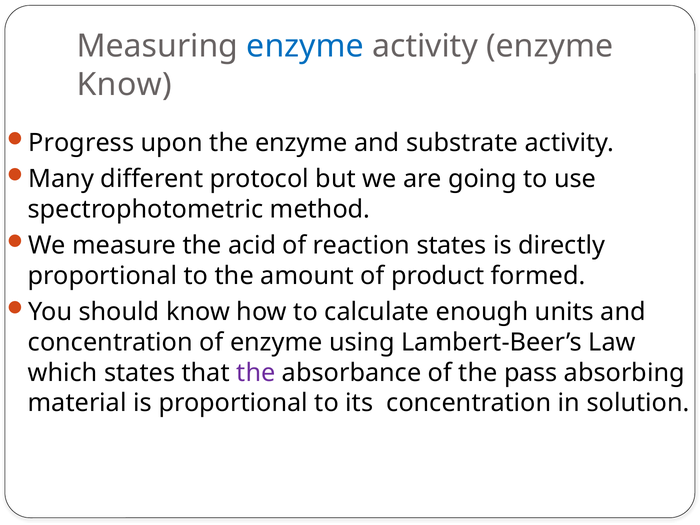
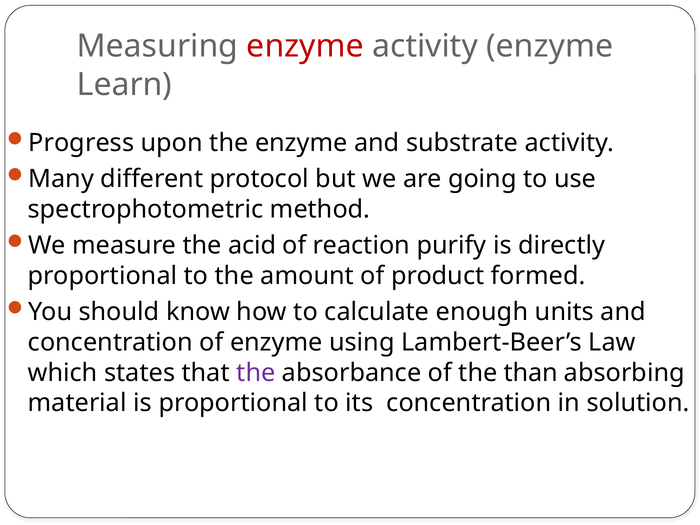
enzyme colour: blue -> red (305, 46)
Know: Know -> Learn (124, 84)
reaction states: states -> purify (451, 245)
pass: pass -> than (531, 373)
